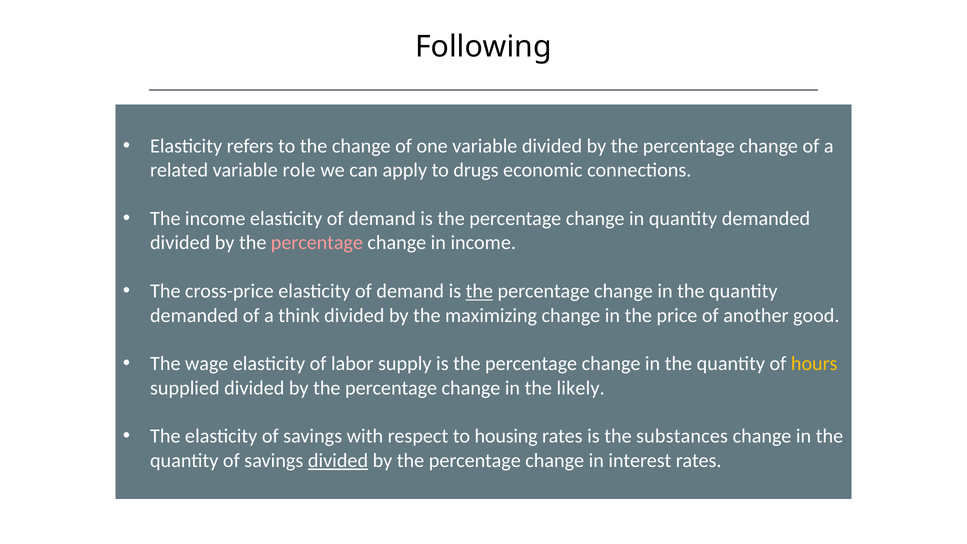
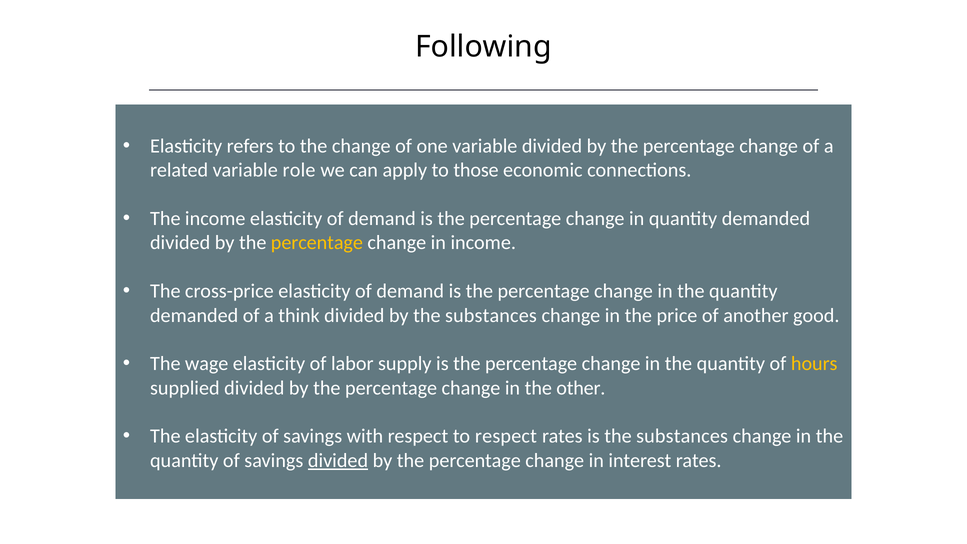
drugs: drugs -> those (476, 170)
percentage colour: pink -> yellow (317, 243)
the underline: present -> none (479, 291)
by the maximizing: maximizing -> substances (491, 315)
likely: likely -> other (581, 388)
to housing: housing -> respect (506, 436)
